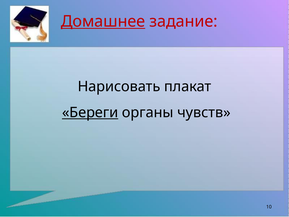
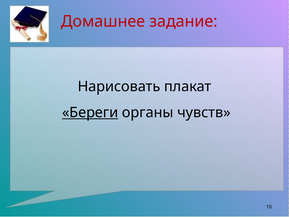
Домашнее underline: present -> none (103, 21)
